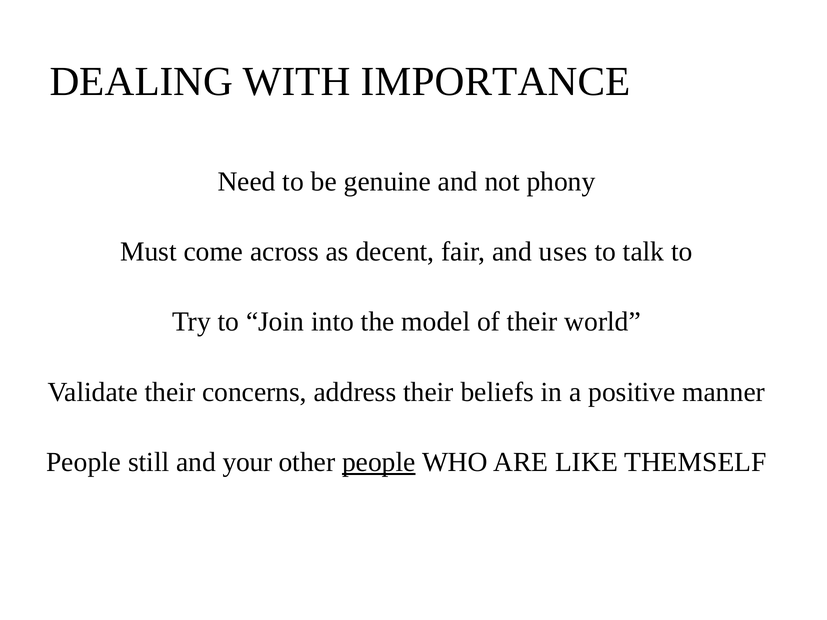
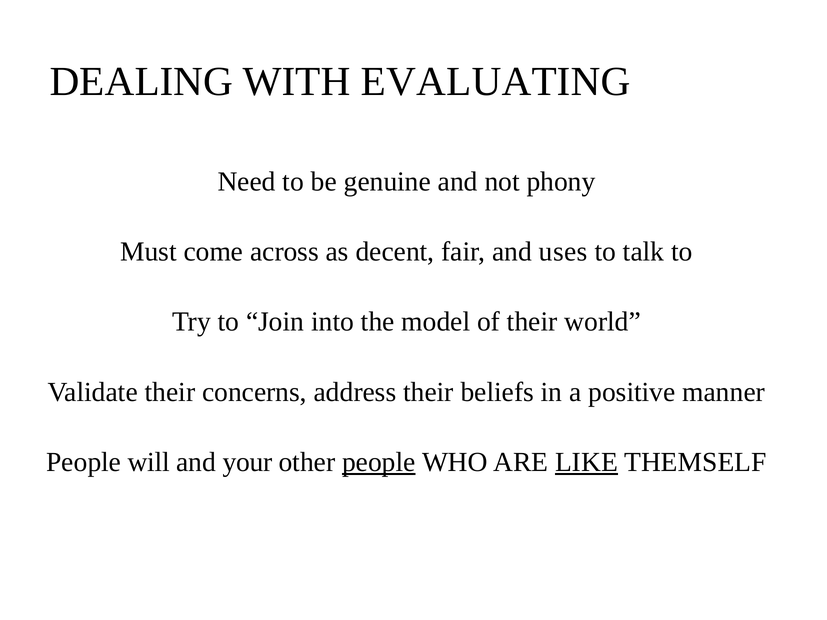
IMPORTANCE: IMPORTANCE -> EVALUATING (496, 82)
still: still -> will (149, 462)
LIKE underline: none -> present (586, 462)
